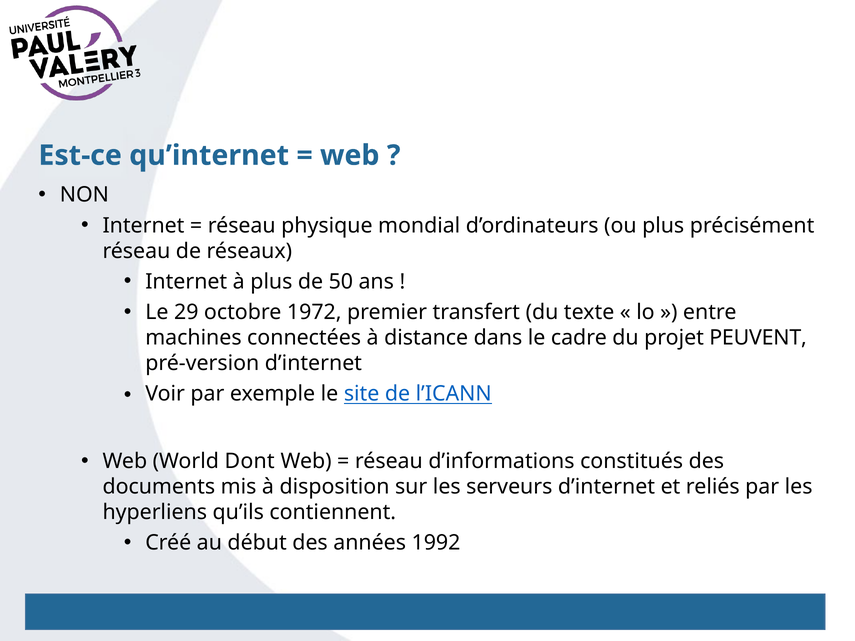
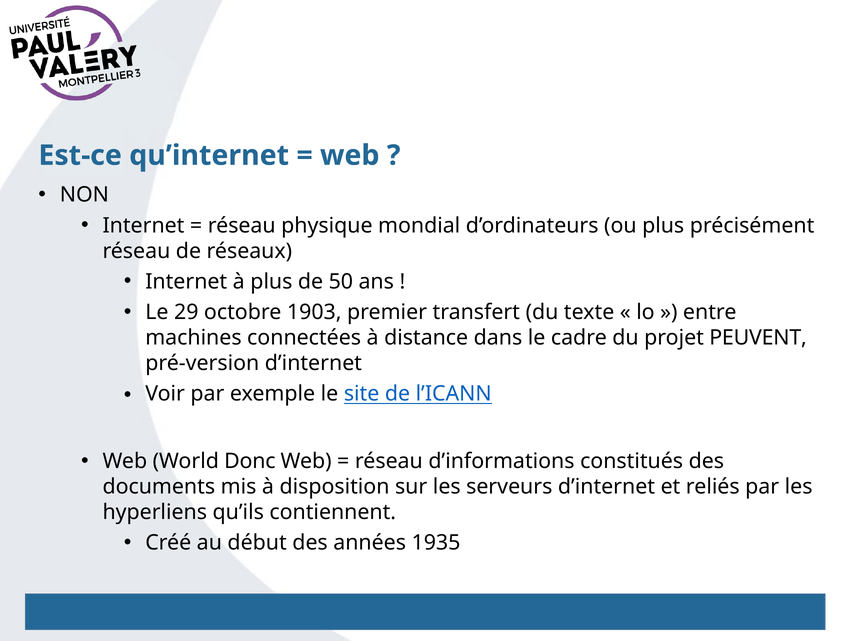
1972: 1972 -> 1903 (314, 312)
Dont: Dont -> Donc (250, 462)
1992: 1992 -> 1935 (436, 543)
